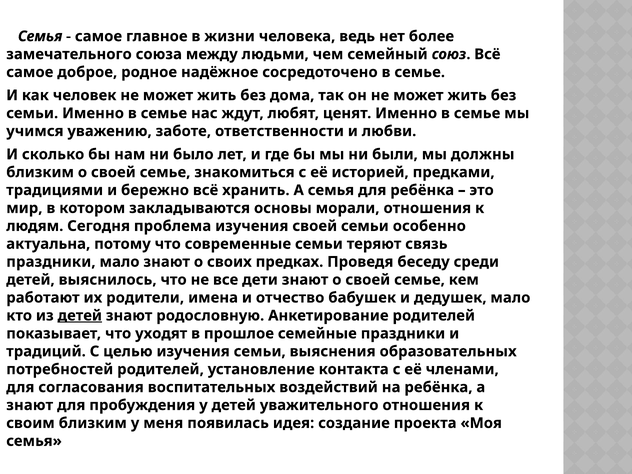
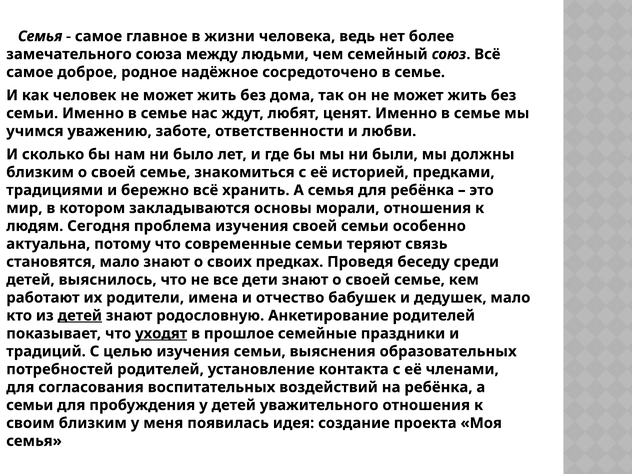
праздники: праздники -> становятся (51, 262)
уходят underline: none -> present (161, 333)
знают: знают -> семьи (30, 405)
